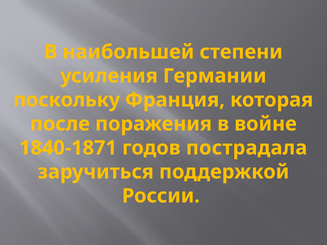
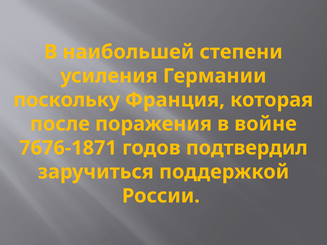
1840-1871: 1840-1871 -> 7676-1871 (68, 148)
пострадала: пострадала -> подтвердил (247, 148)
